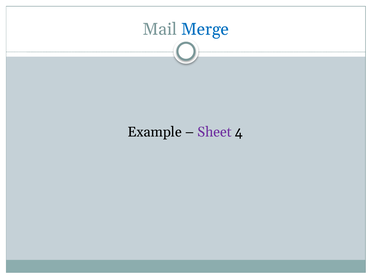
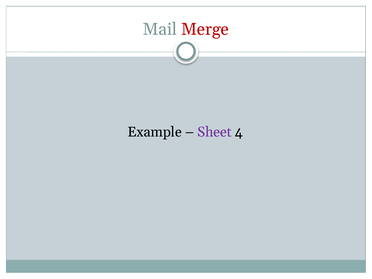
Merge colour: blue -> red (205, 29)
